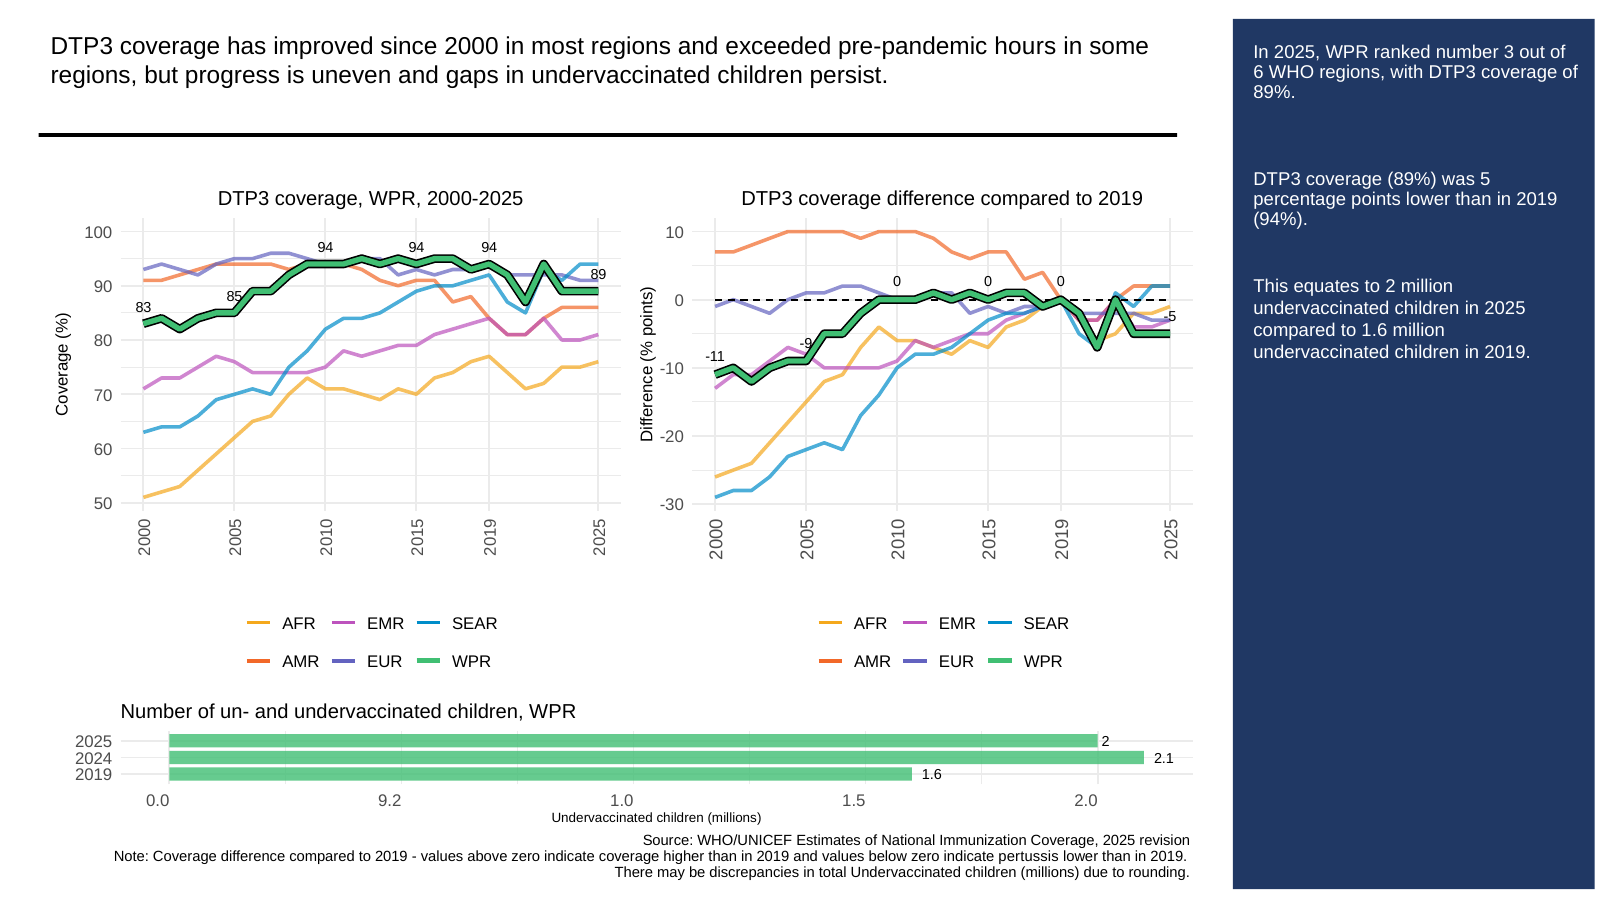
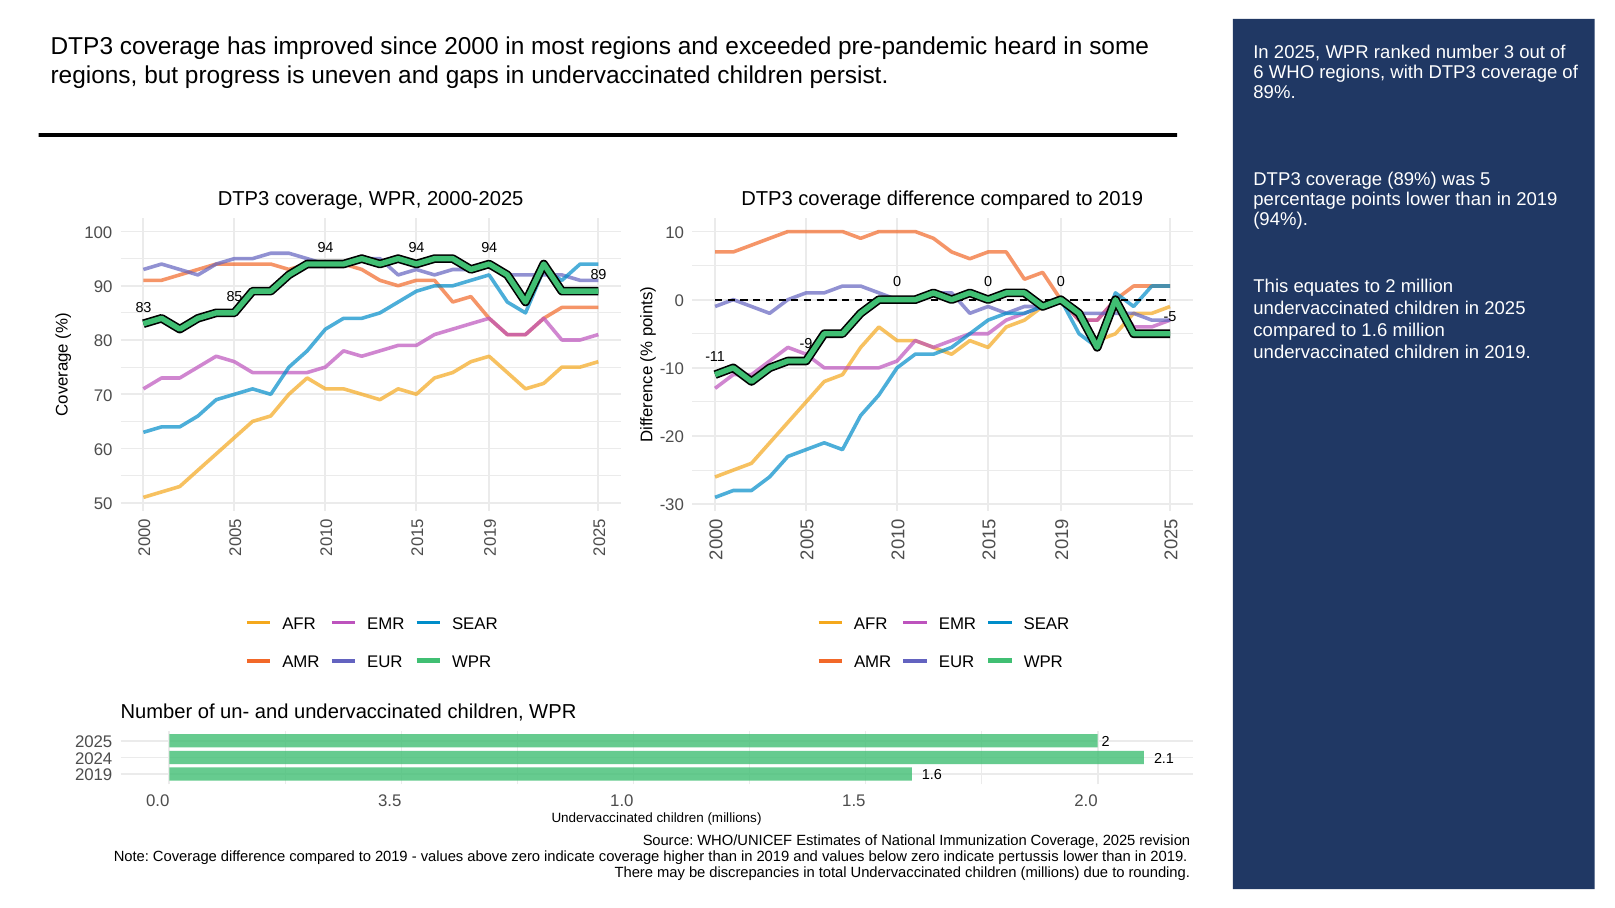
hours: hours -> heard (1025, 47)
9.2: 9.2 -> 3.5 (390, 802)
